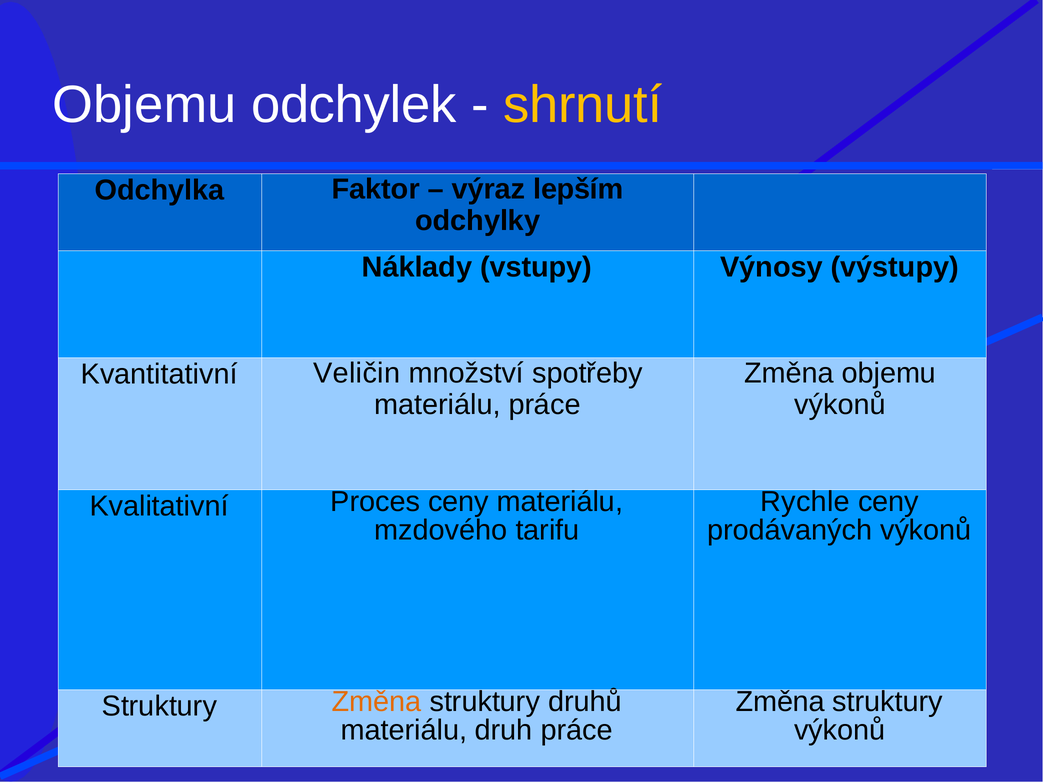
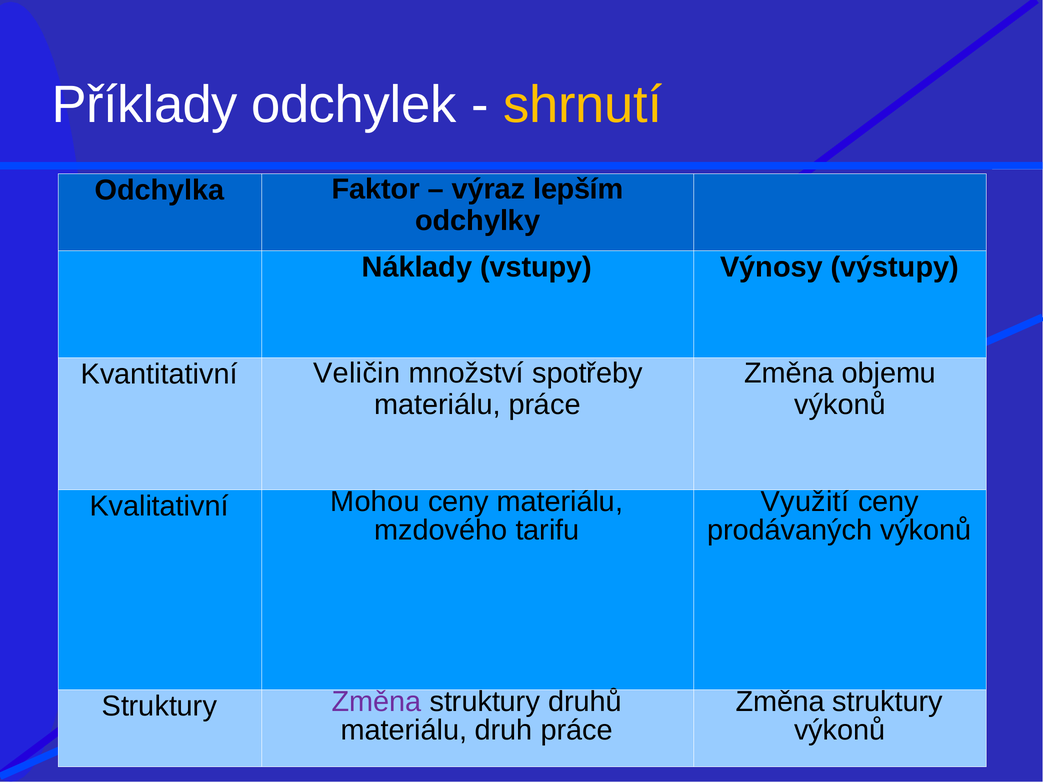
Objemu: Objemu -> Příklady (145, 105)
Rychle: Rychle -> Využití (805, 502)
Proces: Proces -> Mohou (375, 502)
Změna colour: orange -> purple (377, 702)
